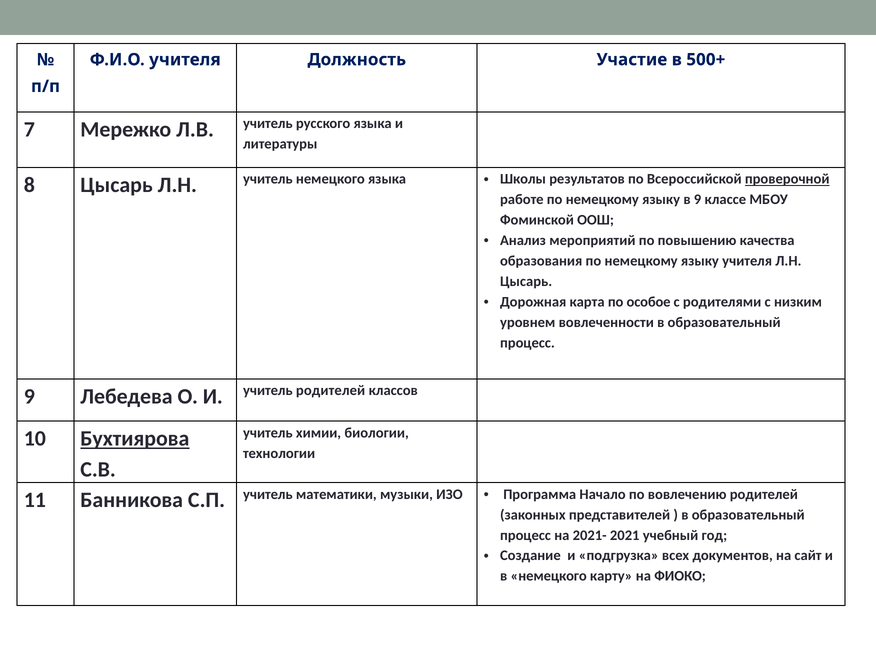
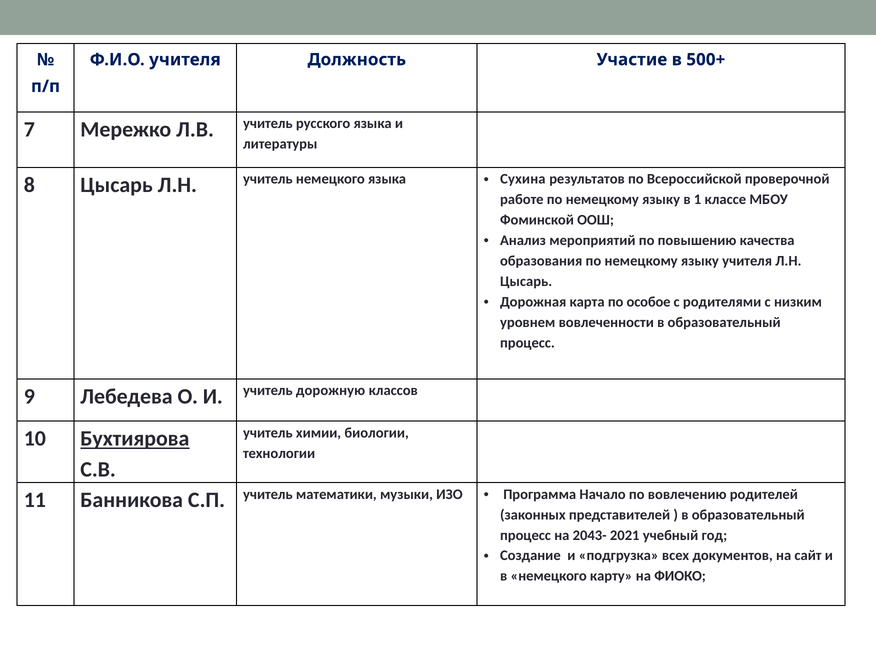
Школы: Школы -> Сухина (523, 179)
проверочной underline: present -> none (787, 179)
в 9: 9 -> 1 (698, 200)
учитель родителей: родителей -> дорожную (331, 391)
2021-: 2021- -> 2043- (590, 535)
